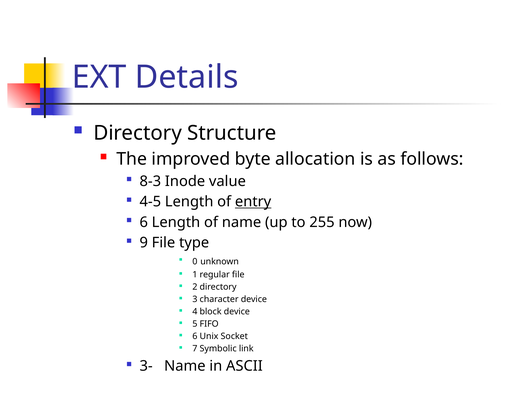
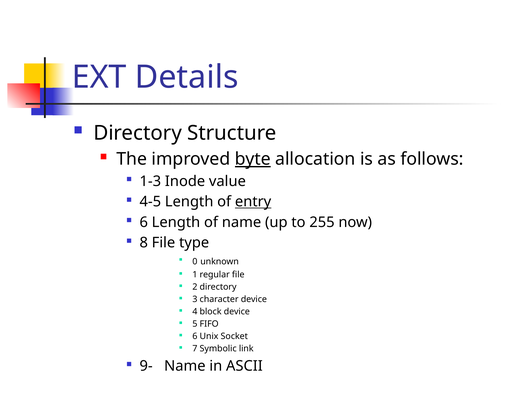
byte underline: none -> present (253, 159)
8-3: 8-3 -> 1-3 (150, 181)
9: 9 -> 8 (144, 243)
3-: 3- -> 9- (146, 366)
